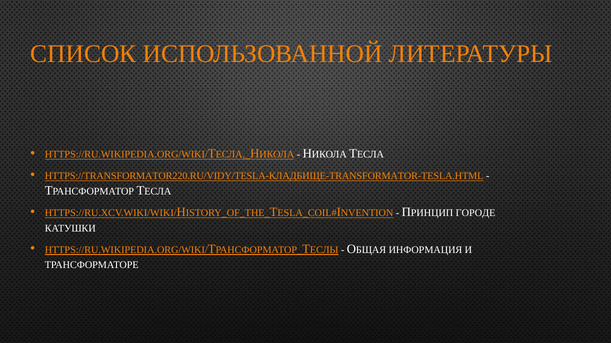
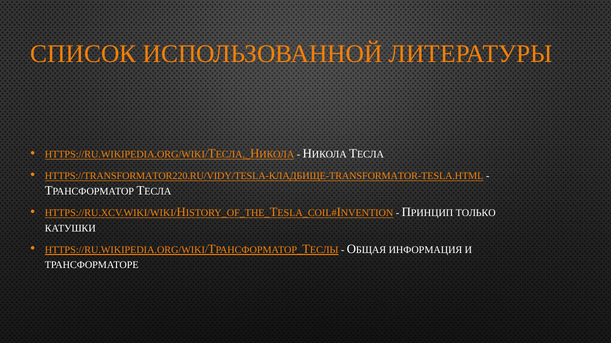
ГОРОДЕ: ГОРОДЕ -> ТОЛЬКО (476, 213)
